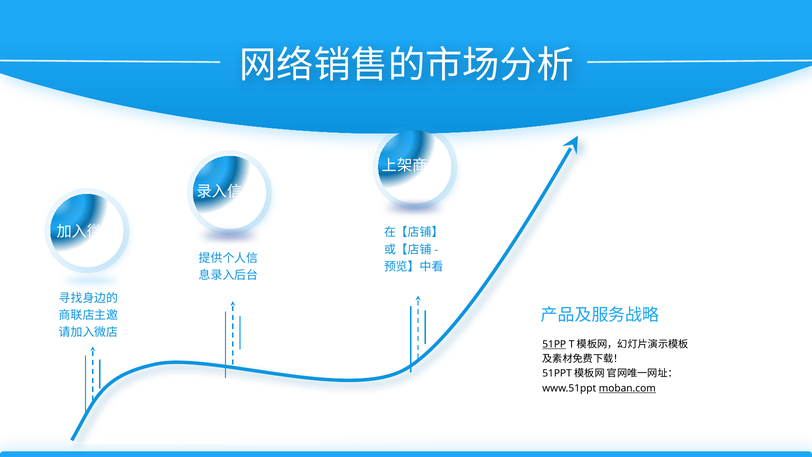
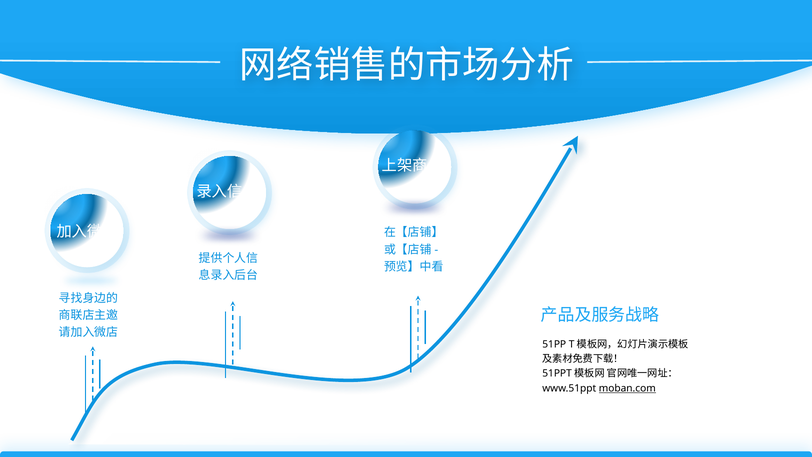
51PP underline: present -> none (554, 344)
